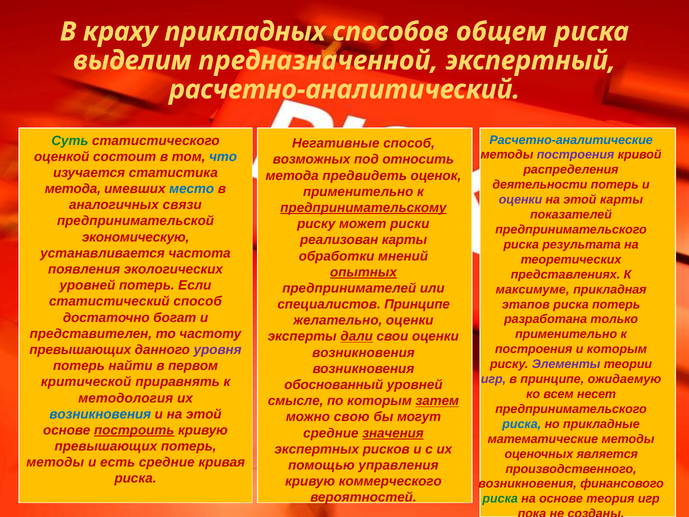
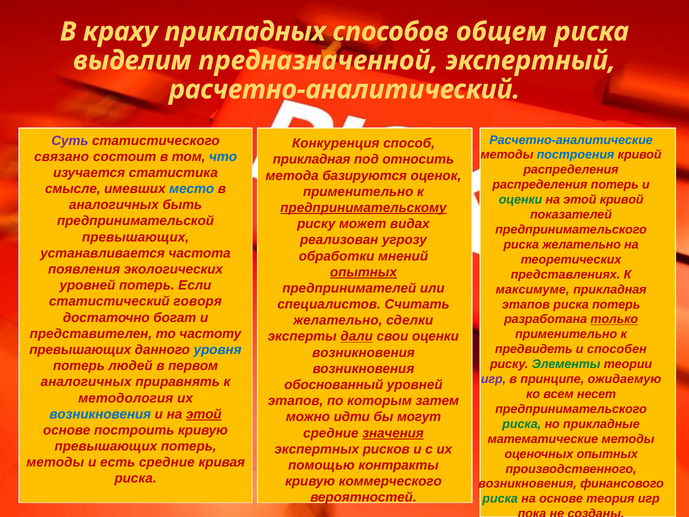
Суть colour: green -> purple (70, 141)
Негативные: Негативные -> Конкуренция (336, 143)
построения colour: purple -> blue (576, 155)
оценкой: оценкой -> связано (62, 157)
возможных: возможных -> прикладная (312, 159)
предвидеть: предвидеть -> базируются (365, 176)
деятельности: деятельности -> распределения (540, 185)
метода: метода -> смысле (73, 189)
оценки colour: purple -> green (521, 200)
этой карты: карты -> кривой (622, 200)
связи: связи -> быть (182, 205)
риски: риски -> видах (410, 224)
экономическую: экономическую -> превышающих (136, 237)
реализован карты: карты -> угрозу (404, 240)
риска результата: результата -> желательно (582, 244)
статистический способ: способ -> говоря (198, 301)
специалистов Принципе: Принципе -> Считать (417, 304)
только underline: none -> present (614, 319)
желательно оценки: оценки -> сделки (410, 320)
построения: построения -> предвидеть (534, 349)
и которым: которым -> способен (617, 349)
уровня colour: purple -> blue (218, 350)
Элементы colour: purple -> green (566, 364)
найти: найти -> людей (131, 366)
критической: критической -> аналогичных (86, 382)
смысле: смысле -> этапов (296, 401)
затем underline: present -> none (437, 401)
этой underline: none -> present (204, 414)
свою: свою -> идти (352, 417)
риска colour: blue -> green (522, 424)
построить underline: present -> none (134, 430)
оценочных является: является -> опытных (607, 454)
управления: управления -> контракты (399, 465)
